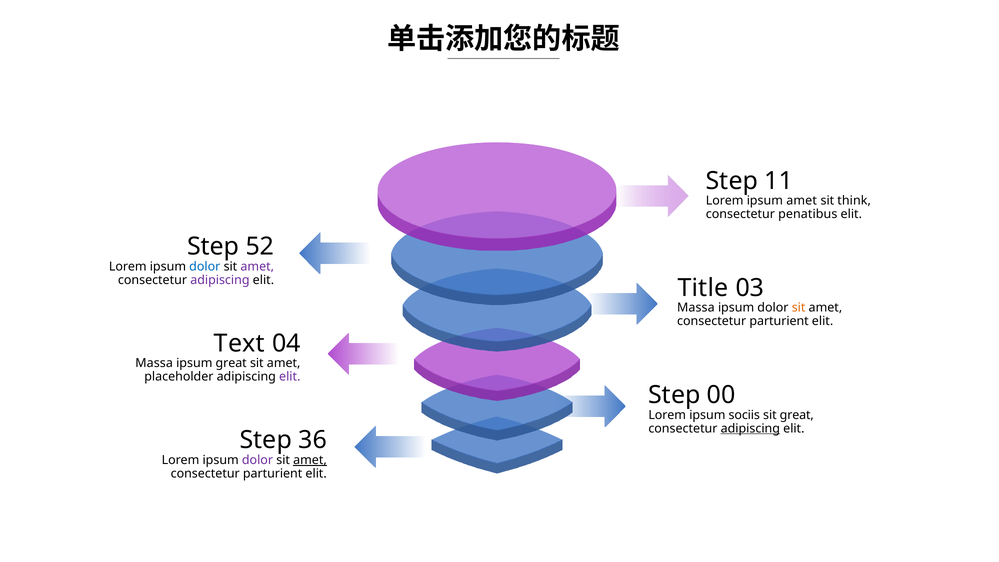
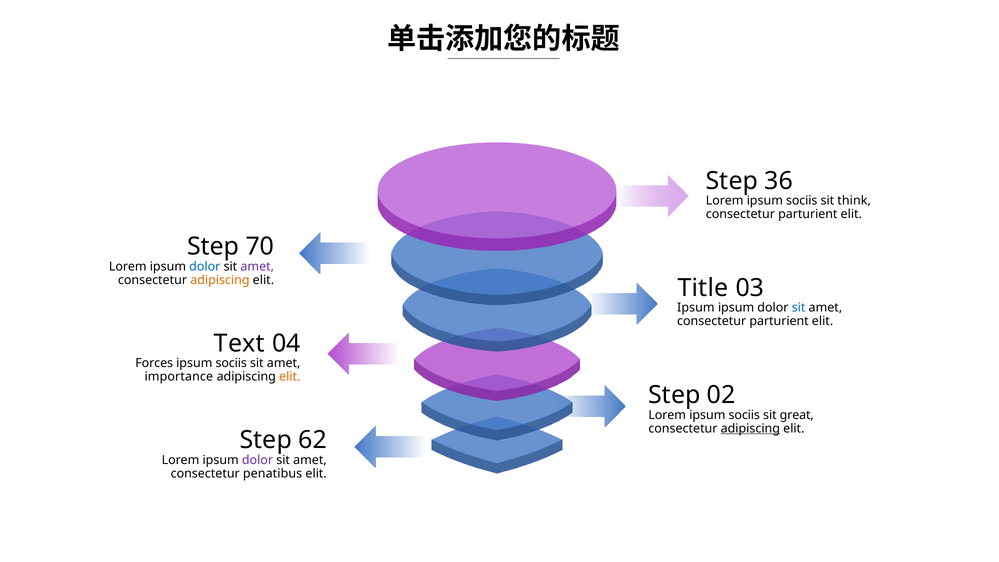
11: 11 -> 36 (779, 181)
amet: amet -> sociis (802, 201)
penatibus: penatibus -> parturient (808, 214)
52: 52 -> 70 (260, 247)
adipiscing colour: purple -> orange (220, 280)
Massa: Massa -> Ipsum (696, 308)
sit colour: orange -> blue (799, 308)
Massa: Massa -> Forces (154, 363)
great: great -> sociis (231, 363)
placeholder: placeholder -> importance (179, 377)
elit colour: purple -> orange (290, 377)
00: 00 -> 02 (721, 395)
36: 36 -> 62 (313, 440)
amet underline: present -> none (310, 460)
parturient: parturient -> penatibus (273, 473)
